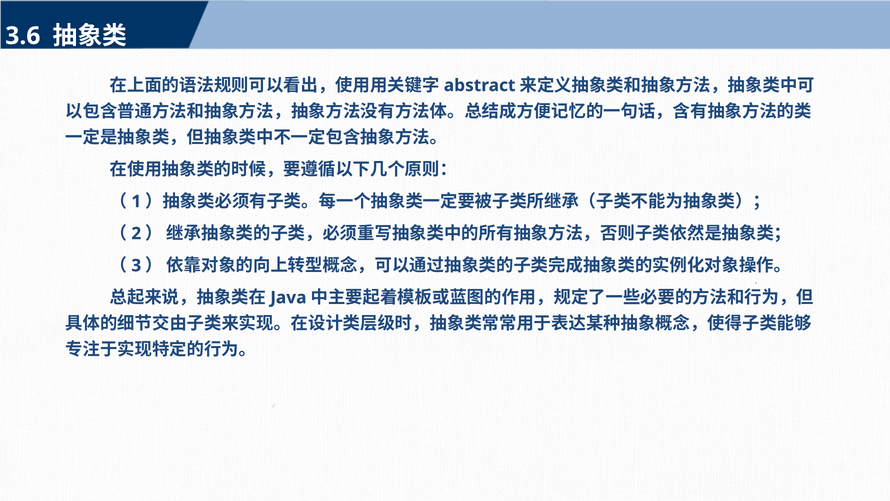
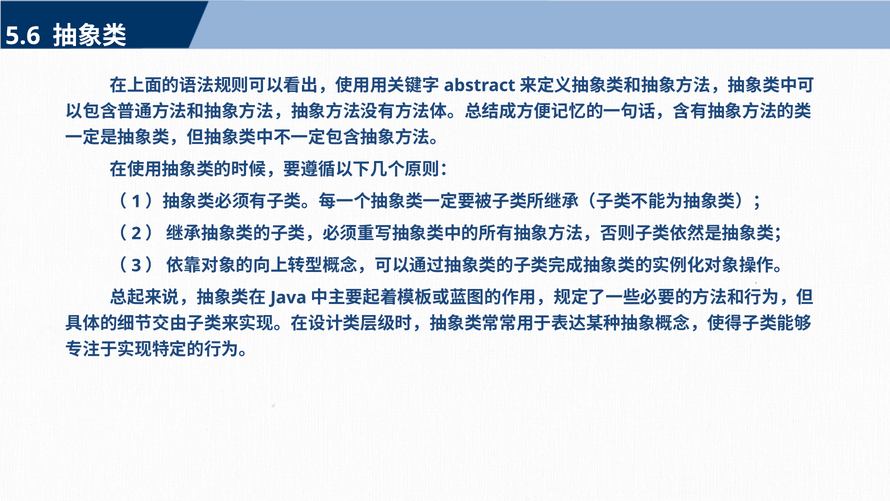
3.6: 3.6 -> 5.6 (23, 36)
